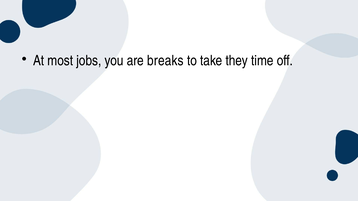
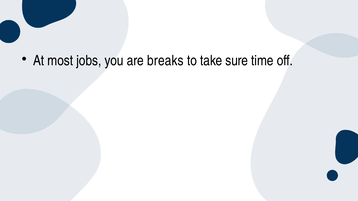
they: they -> sure (237, 61)
